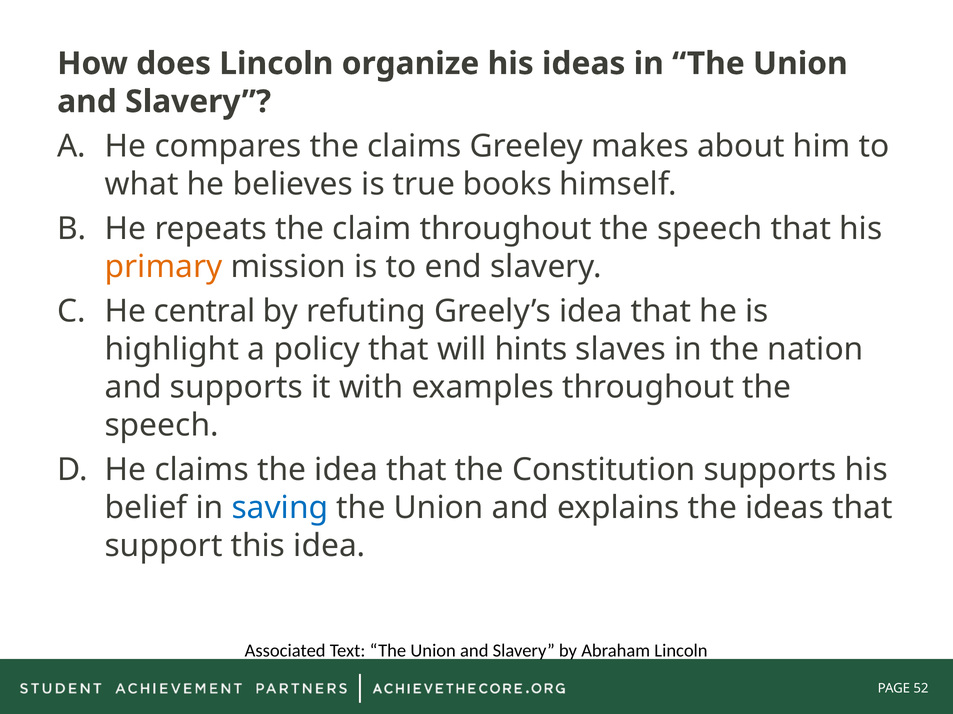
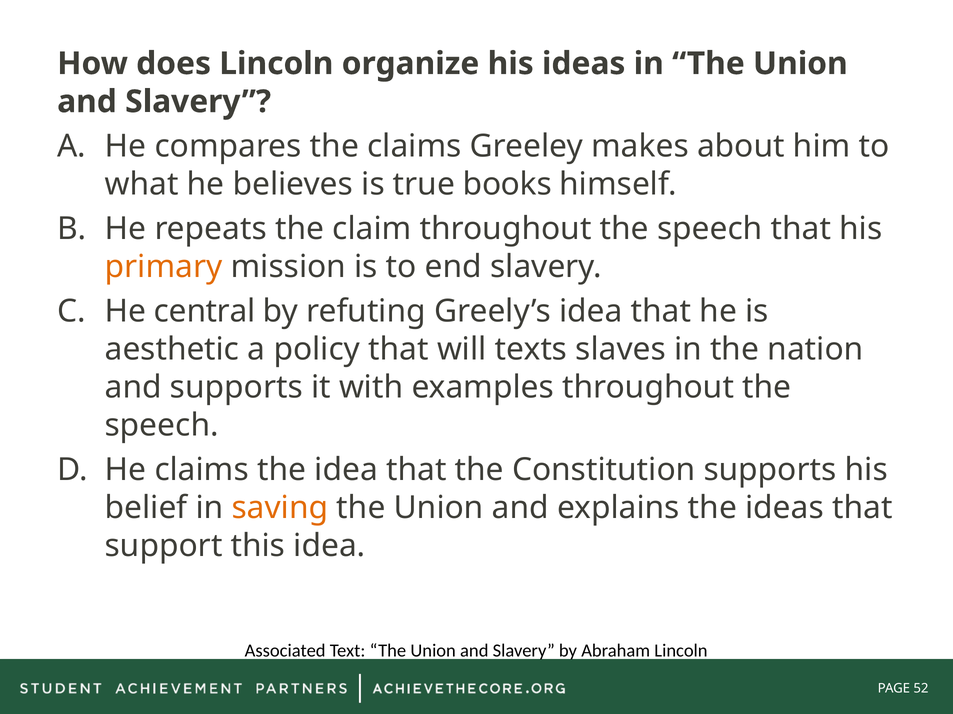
highlight: highlight -> aesthetic (172, 350)
hints: hints -> texts (531, 350)
saving colour: blue -> orange (280, 508)
